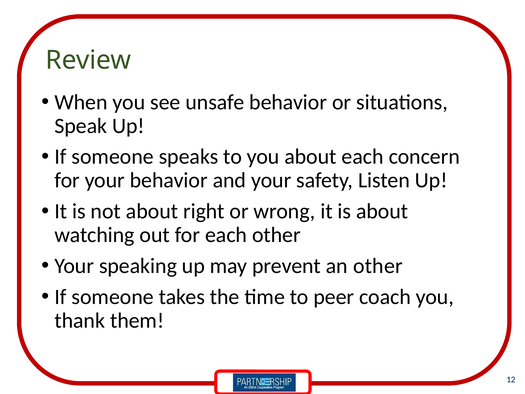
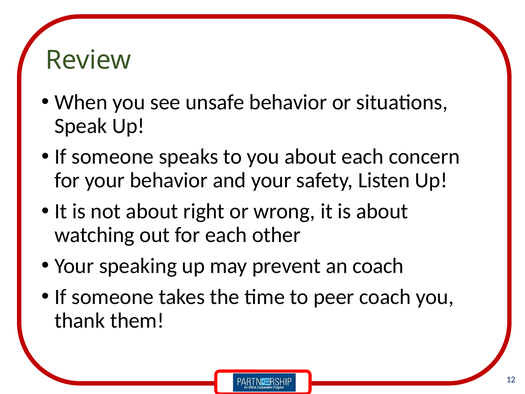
an other: other -> coach (378, 266)
